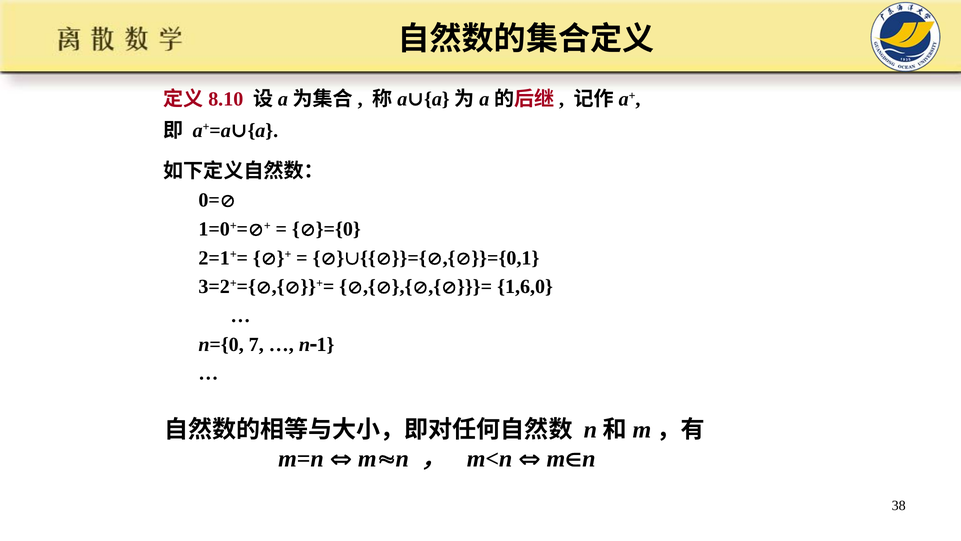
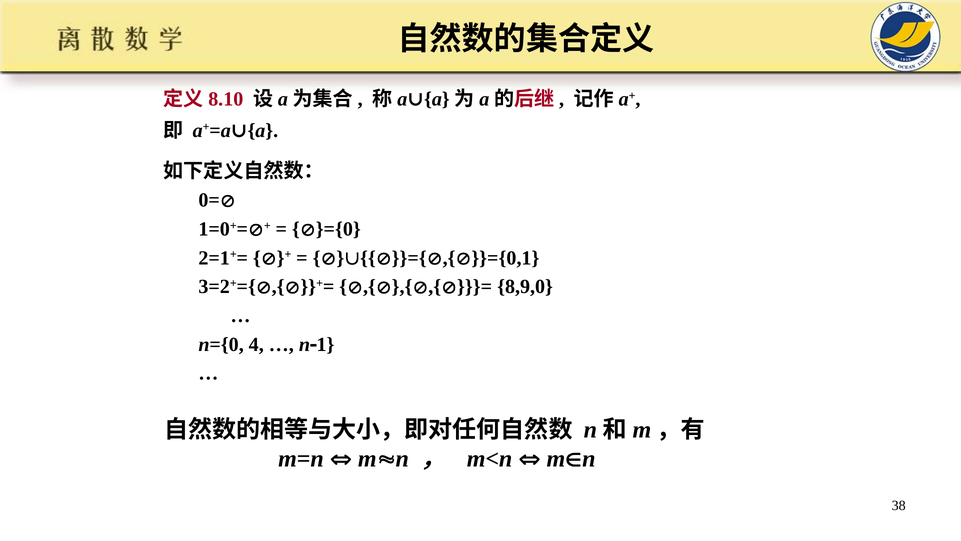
1,6,0: 1,6,0 -> 8,9,0 (525, 287)
7: 7 -> 4 (256, 344)
